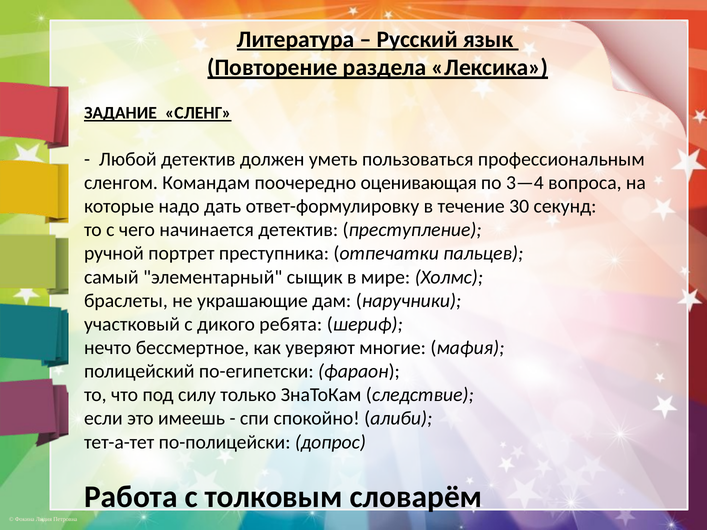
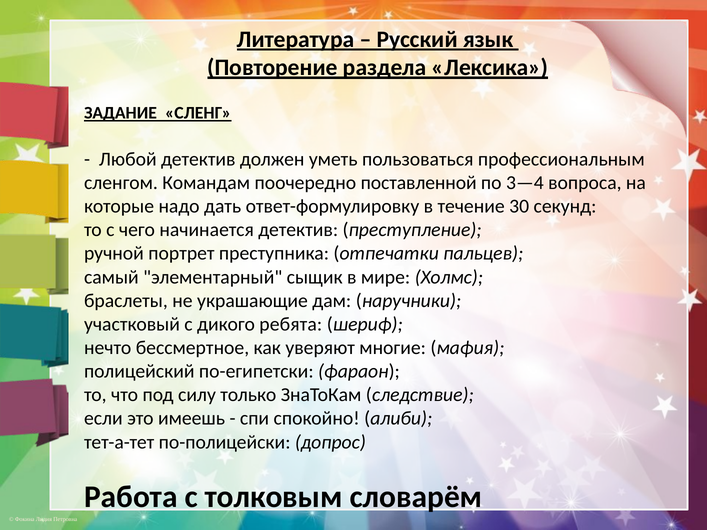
оценивающая: оценивающая -> поставленной (419, 183)
